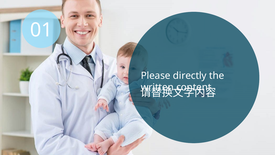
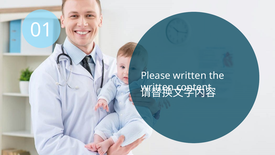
Please directly: directly -> written (190, 75)
